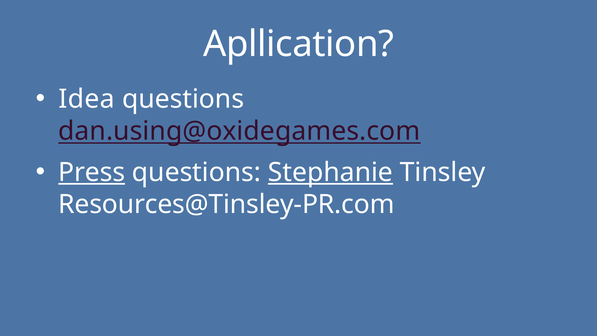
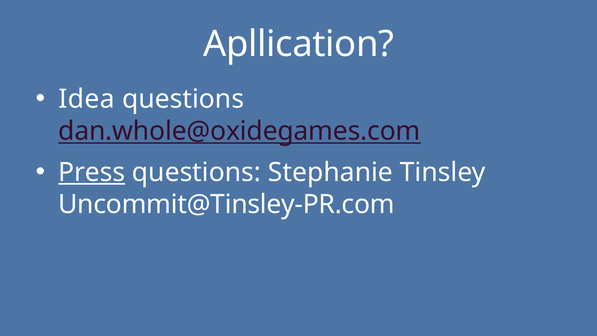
dan.using@oxidegames.com: dan.using@oxidegames.com -> dan.whole@oxidegames.com (239, 131)
Stephanie underline: present -> none (330, 172)
Resources@Tinsley-PR.com: Resources@Tinsley-PR.com -> Uncommit@Tinsley-PR.com (226, 204)
